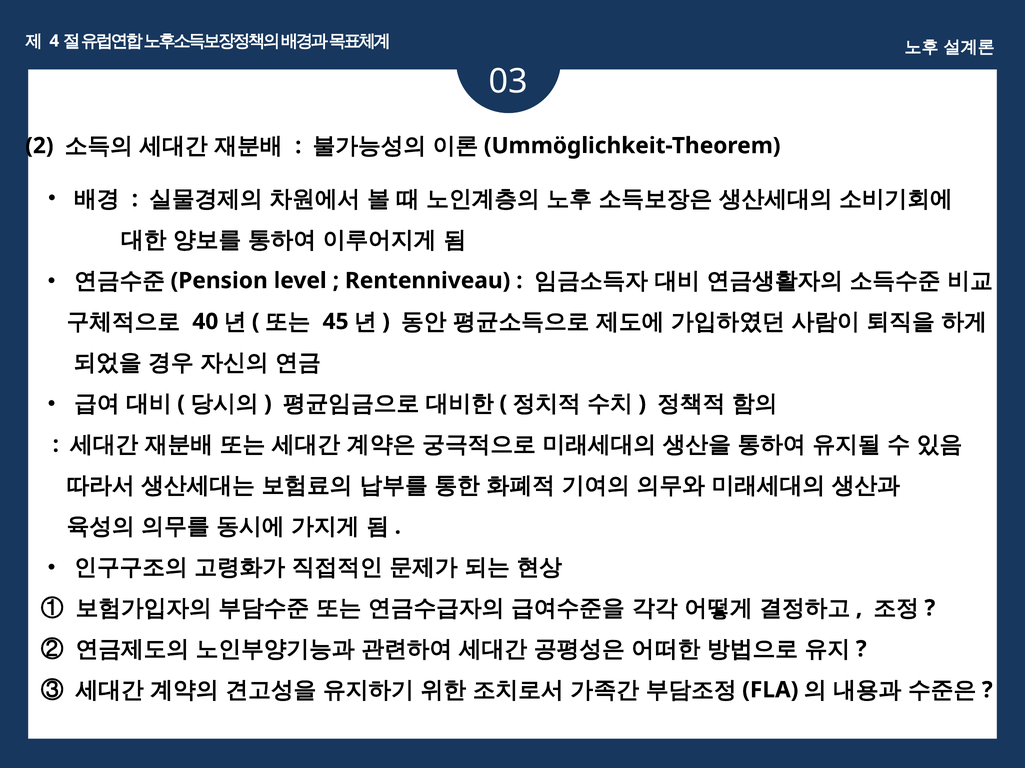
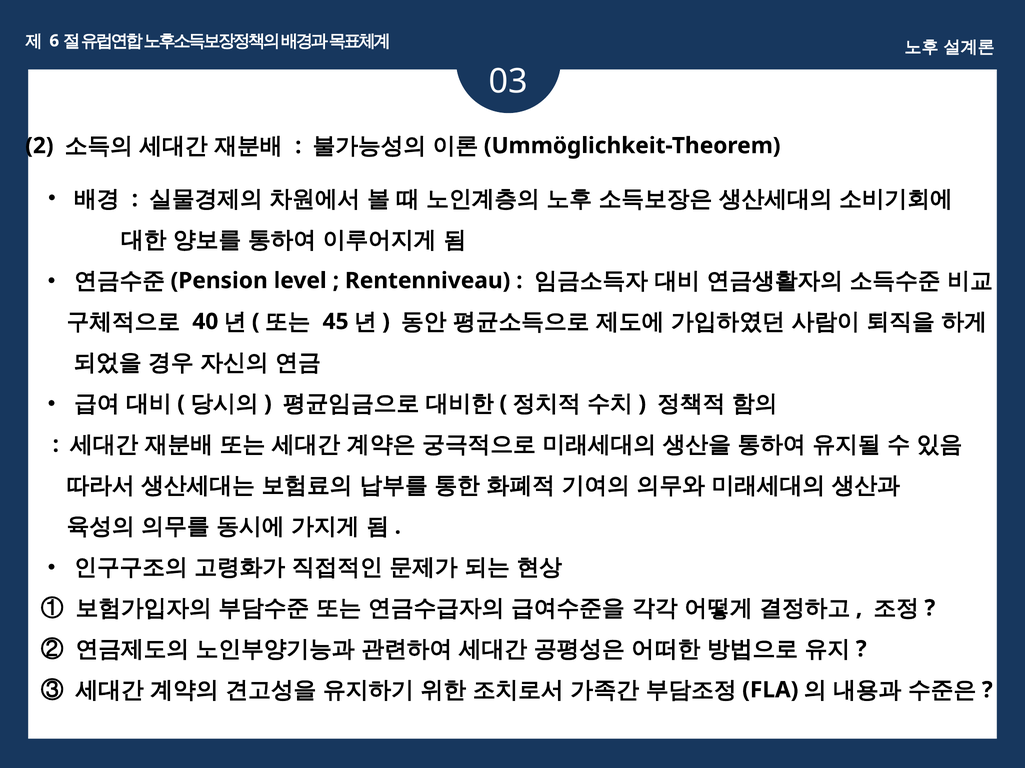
4: 4 -> 6 (54, 41)
